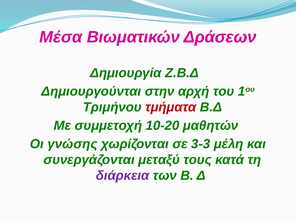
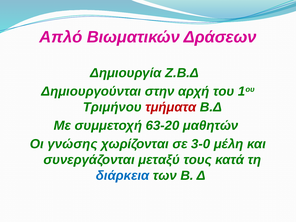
Μέσα: Μέσα -> Απλό (61, 37)
10-20: 10-20 -> 63-20 (163, 126)
3-3: 3-3 -> 3-0 (201, 144)
διάρκεια colour: purple -> blue (123, 176)
